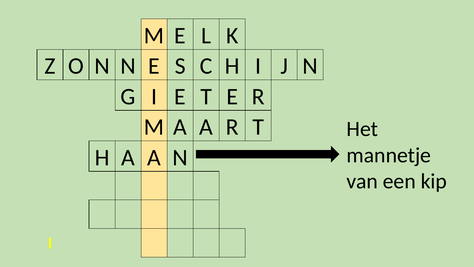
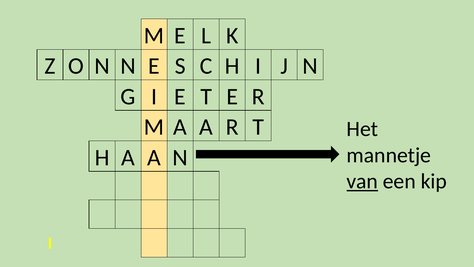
van underline: none -> present (362, 181)
